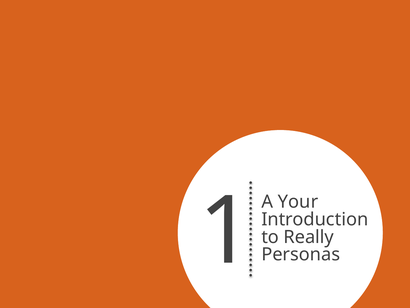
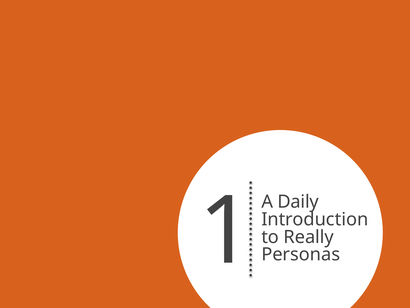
Your: Your -> Daily (298, 202)
